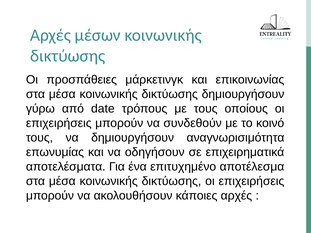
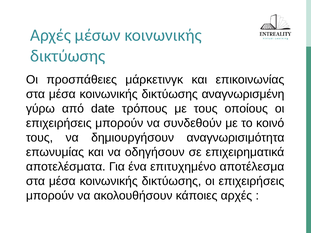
δικτύωσης δημιουργήσουν: δημιουργήσουν -> αναγνωρισμένη (243, 94)
